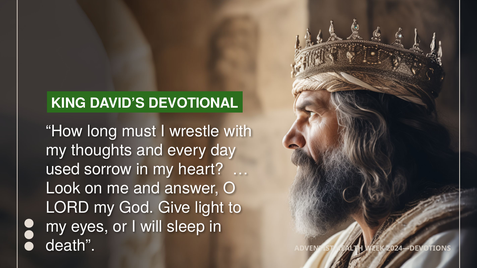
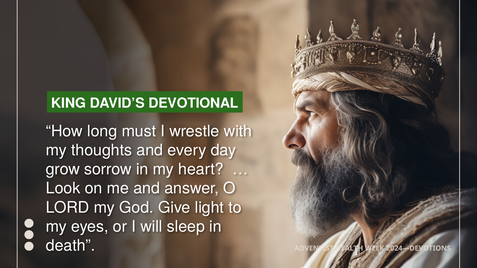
used: used -> grow (63, 170)
